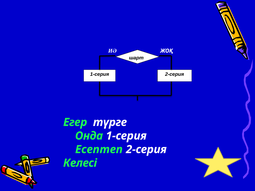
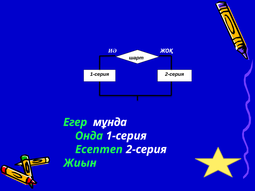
түрге: түрге -> мұнда (110, 122)
Келесі: Келесі -> Жиын (80, 163)
